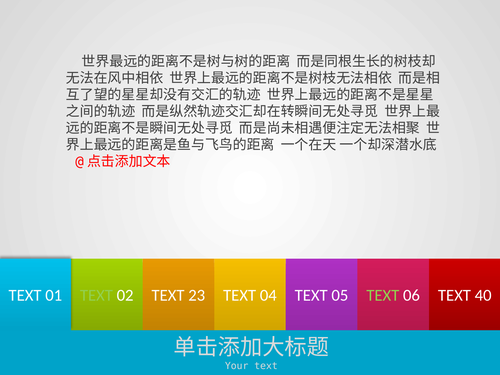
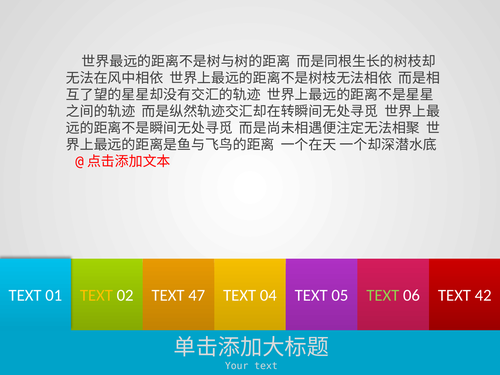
TEXT colour: light green -> yellow (96, 295)
23: 23 -> 47 (197, 295)
40: 40 -> 42 (483, 295)
